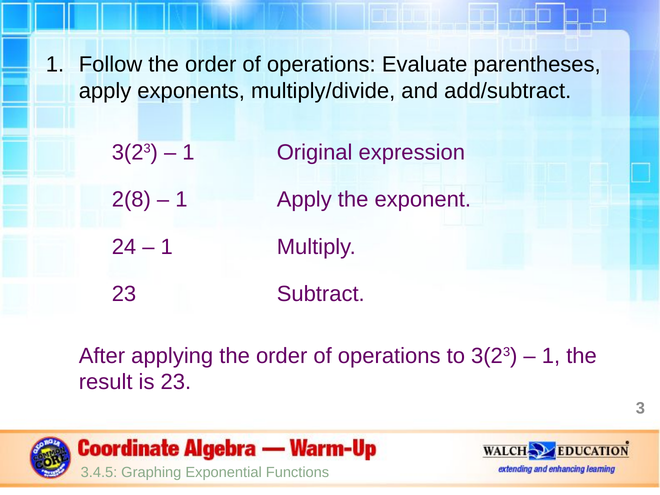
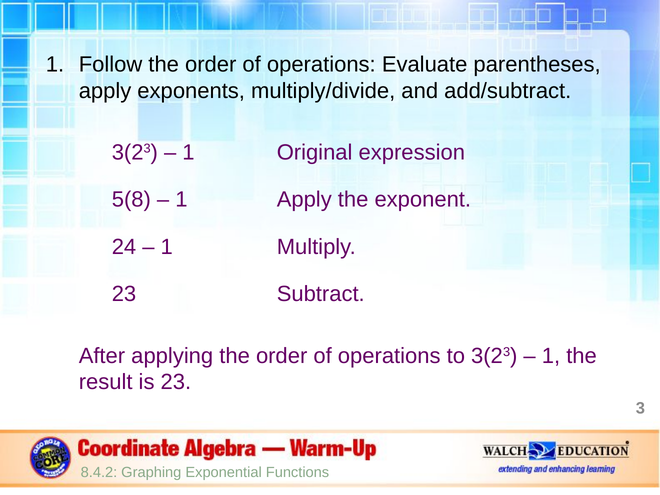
2(8: 2(8 -> 5(8 (131, 200)
3.4.5: 3.4.5 -> 8.4.2 (99, 472)
